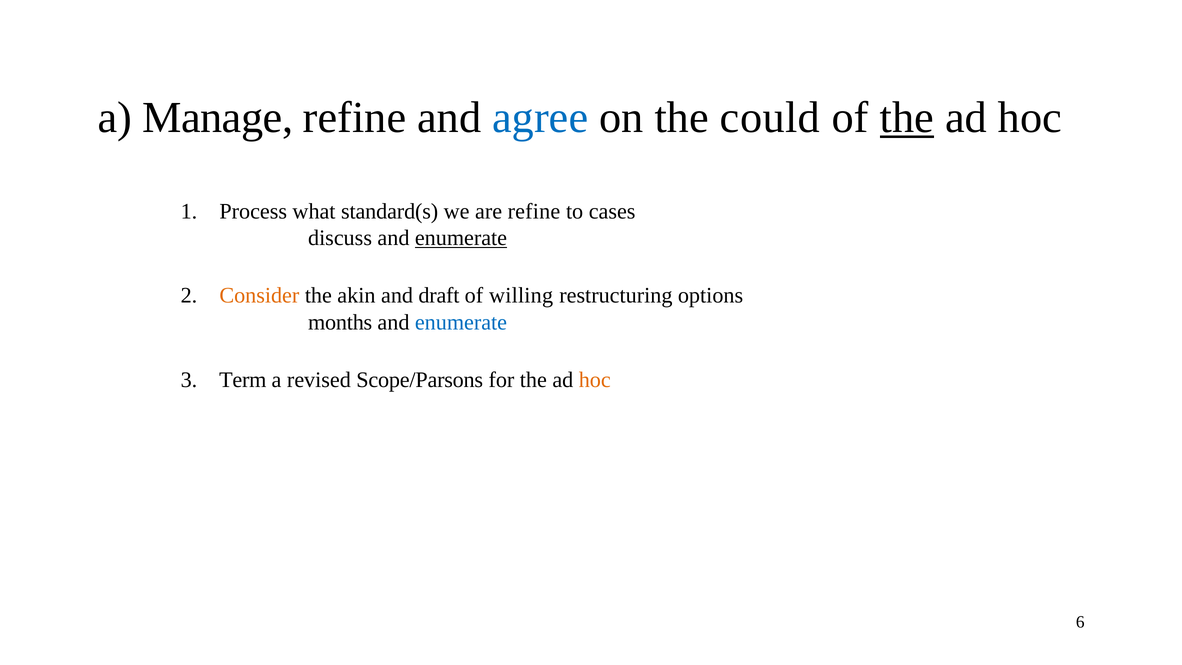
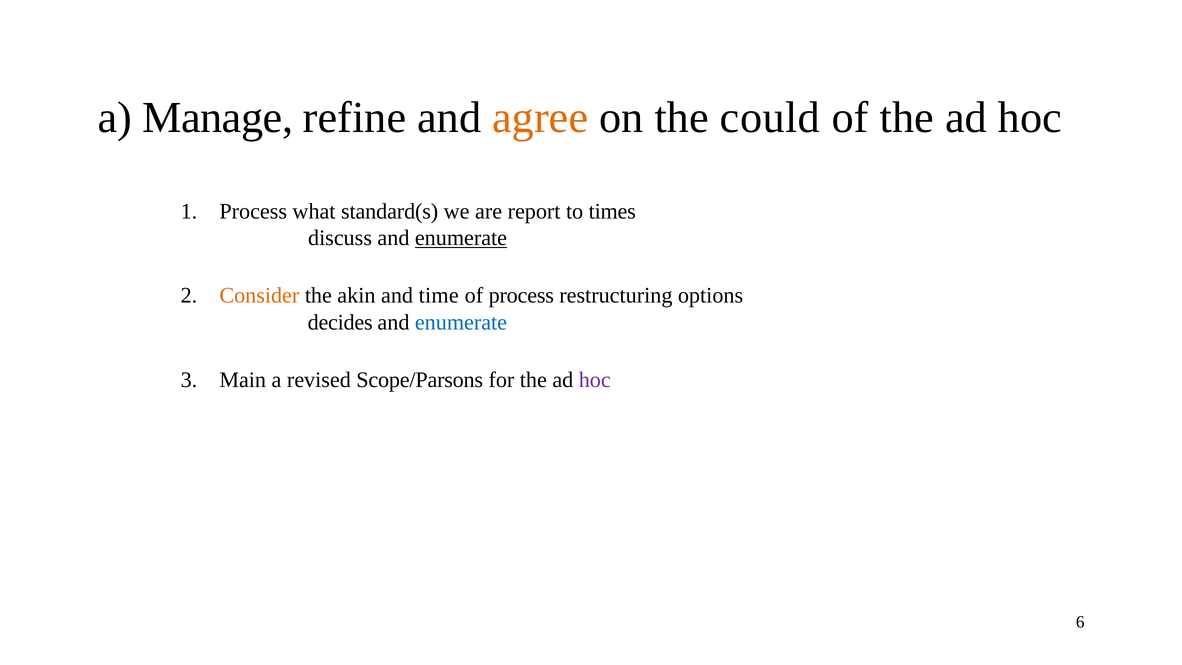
agree colour: blue -> orange (540, 118)
the underline: present -> none (907, 118)
are refine: refine -> report (534, 211)
cases: cases -> times (612, 211)
draft: draft -> time (439, 296)
of willing: willing -> process (521, 296)
months: months -> decides (340, 322)
Term: Term -> Main (243, 380)
hoc colour: orange -> purple (595, 380)
